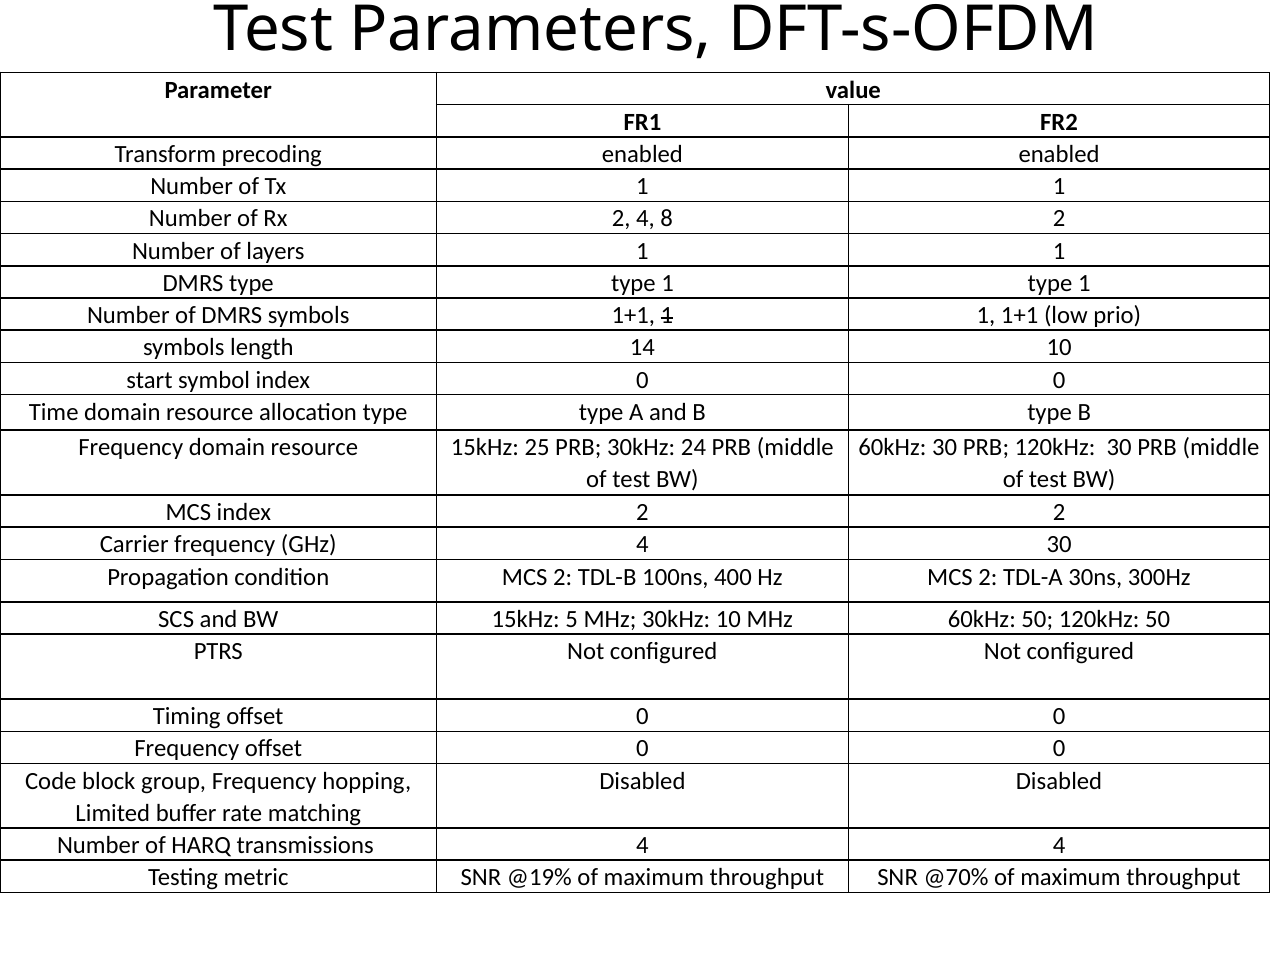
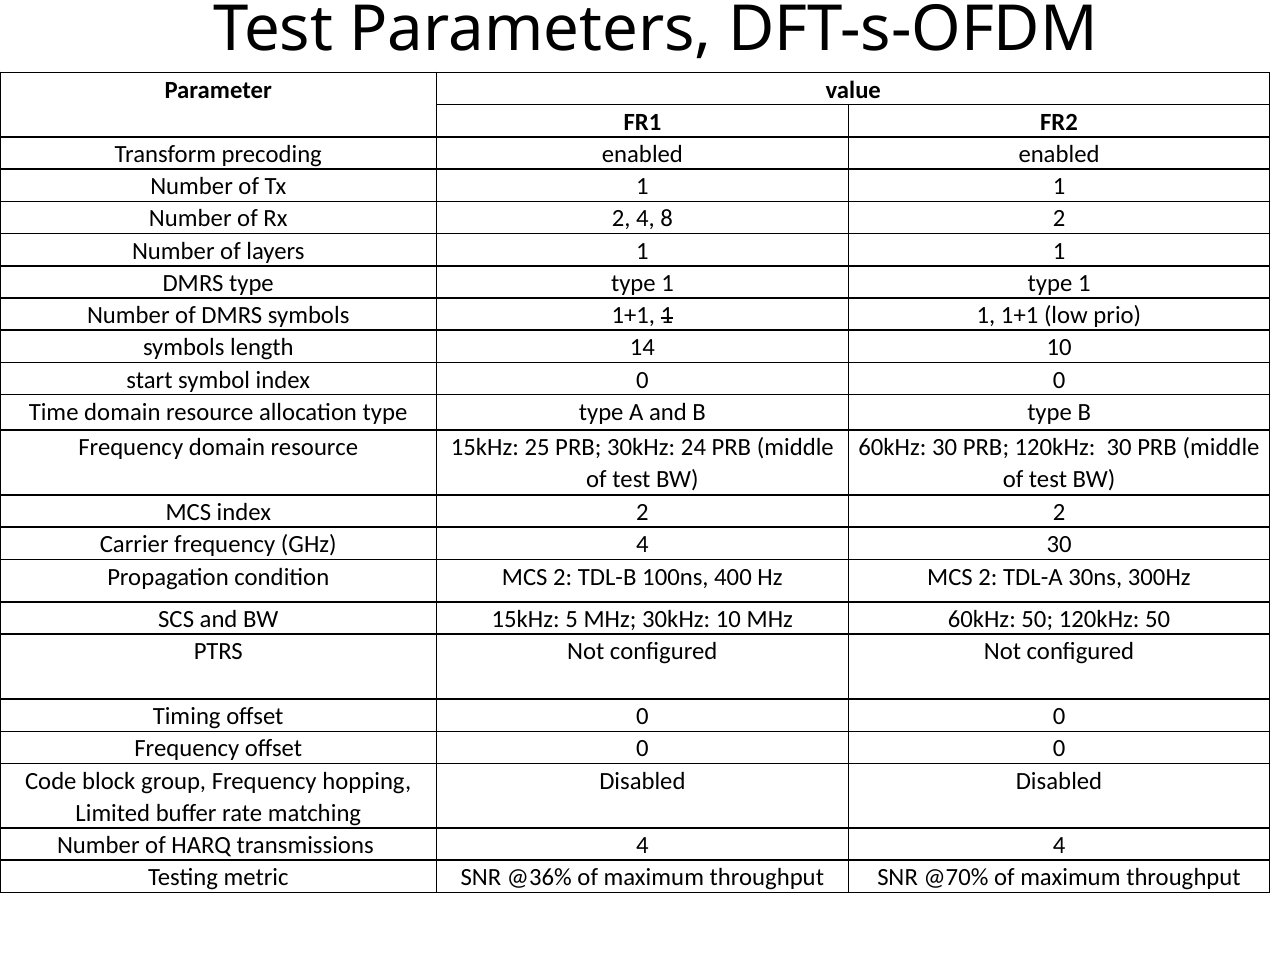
@19%: @19% -> @36% (539, 877)
